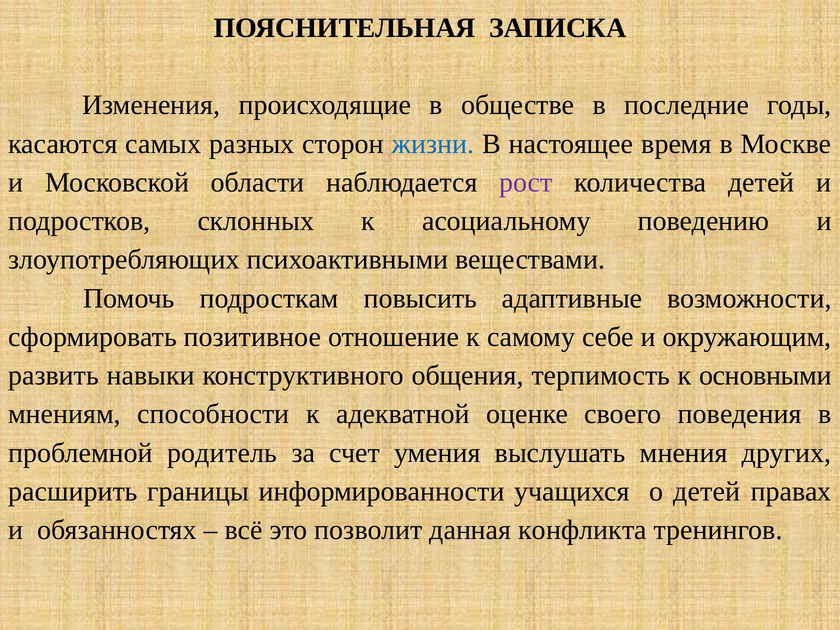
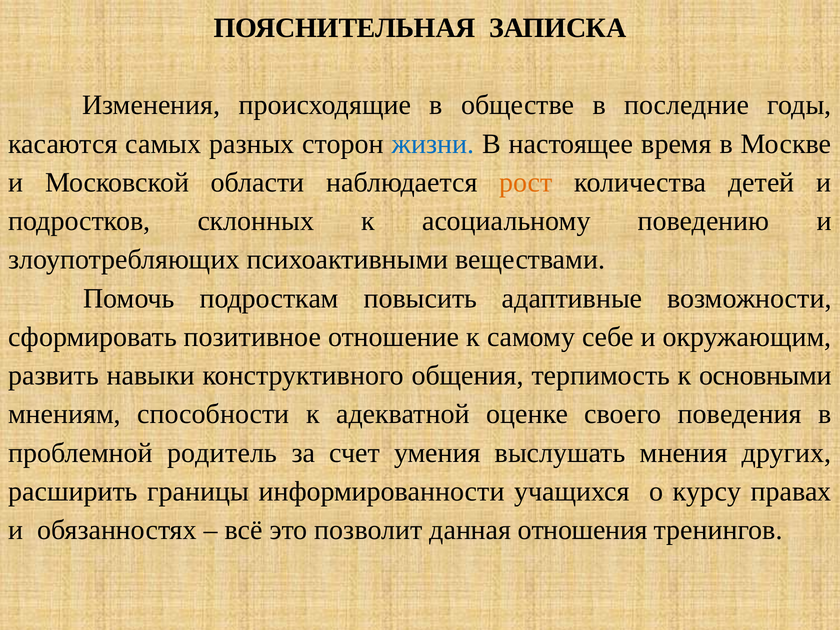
рост colour: purple -> orange (526, 182)
о детей: детей -> курсу (707, 491)
конфликта: конфликта -> отношения (583, 530)
